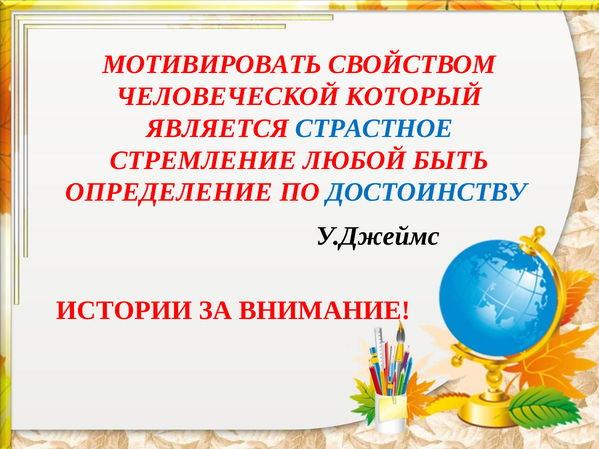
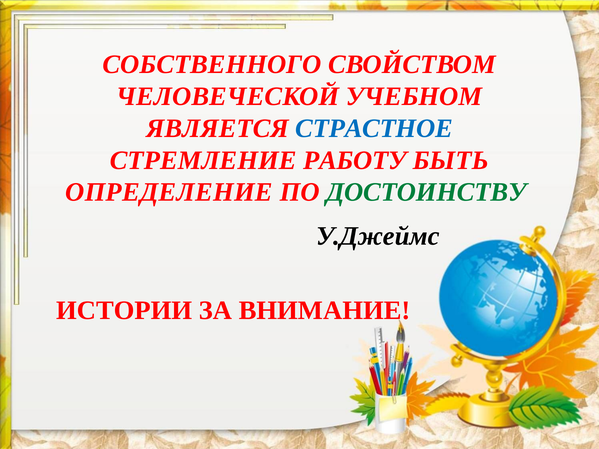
МОТИВИРОВАТЬ: МОТИВИРОВАТЬ -> СОБСТВЕННОГО (212, 64)
КОТОРЫЙ: КОТОРЫЙ -> УЧЕБНОМ (414, 96)
ЛЮБОЙ: ЛЮБОЙ -> РАБОТУ (355, 160)
ДОСТОИНСТВУ colour: blue -> green (426, 192)
